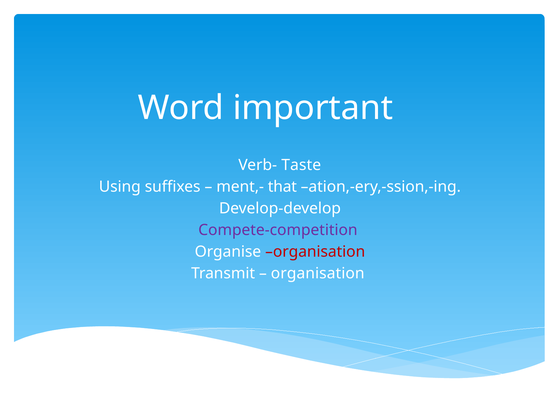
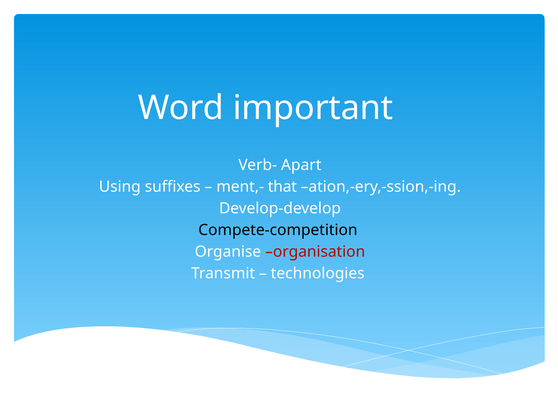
Taste: Taste -> Apart (301, 165)
Compete-competition colour: purple -> black (278, 230)
organisation: organisation -> technologies (318, 274)
